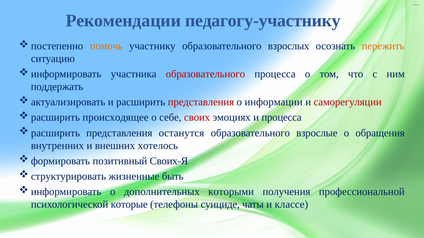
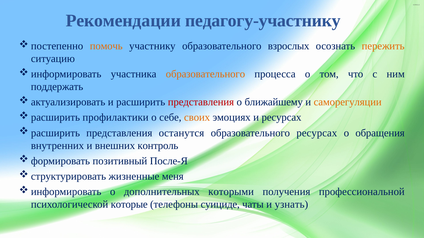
образовательного colour: red -> orange (205, 74)
информации: информации -> ближайшему (274, 102)
саморегуляции colour: red -> orange (348, 102)
происходящее: происходящее -> профилактики (116, 118)
своих colour: red -> orange (197, 118)
и процесса: процесса -> ресурсах (282, 118)
образовательного взрослые: взрослые -> ресурсах (317, 133)
хотелось: хотелось -> контроль (158, 146)
Своих-Я: Своих-Я -> После-Я (169, 161)
быть: быть -> меня (173, 177)
классе: классе -> узнать (291, 205)
